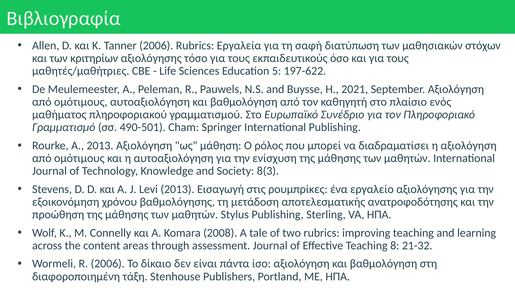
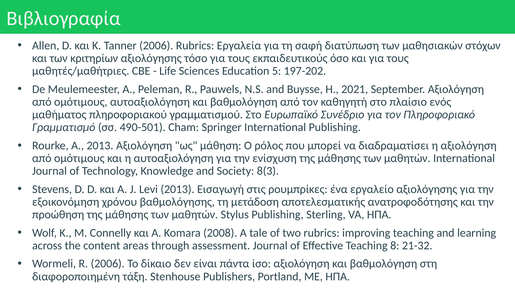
197-622: 197-622 -> 197-202 (305, 71)
